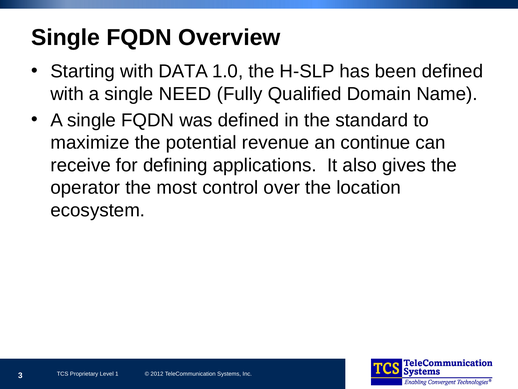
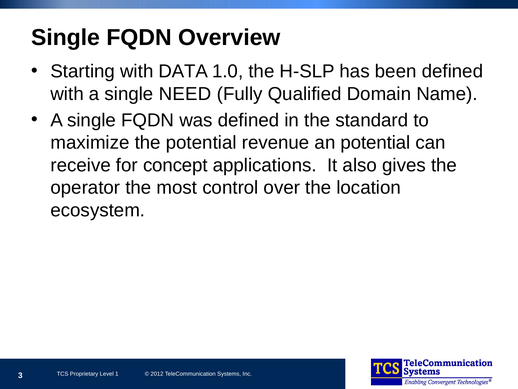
an continue: continue -> potential (375, 142)
defining: defining -> concept (175, 165)
